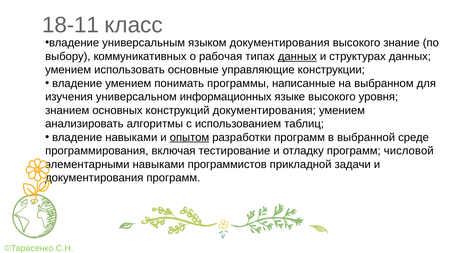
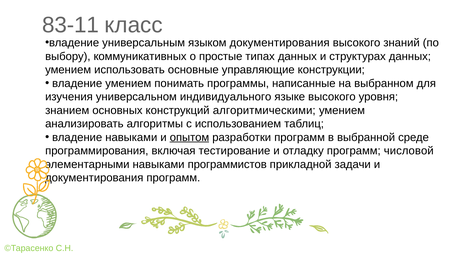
18-11: 18-11 -> 83-11 (71, 25)
знание: знание -> знаний (402, 43)
рабочая: рабочая -> простые (221, 56)
данных underline: present -> none (297, 56)
информационных: информационных -> индивидуального (226, 97)
конструкций документирования: документирования -> алгоритмическими (264, 110)
